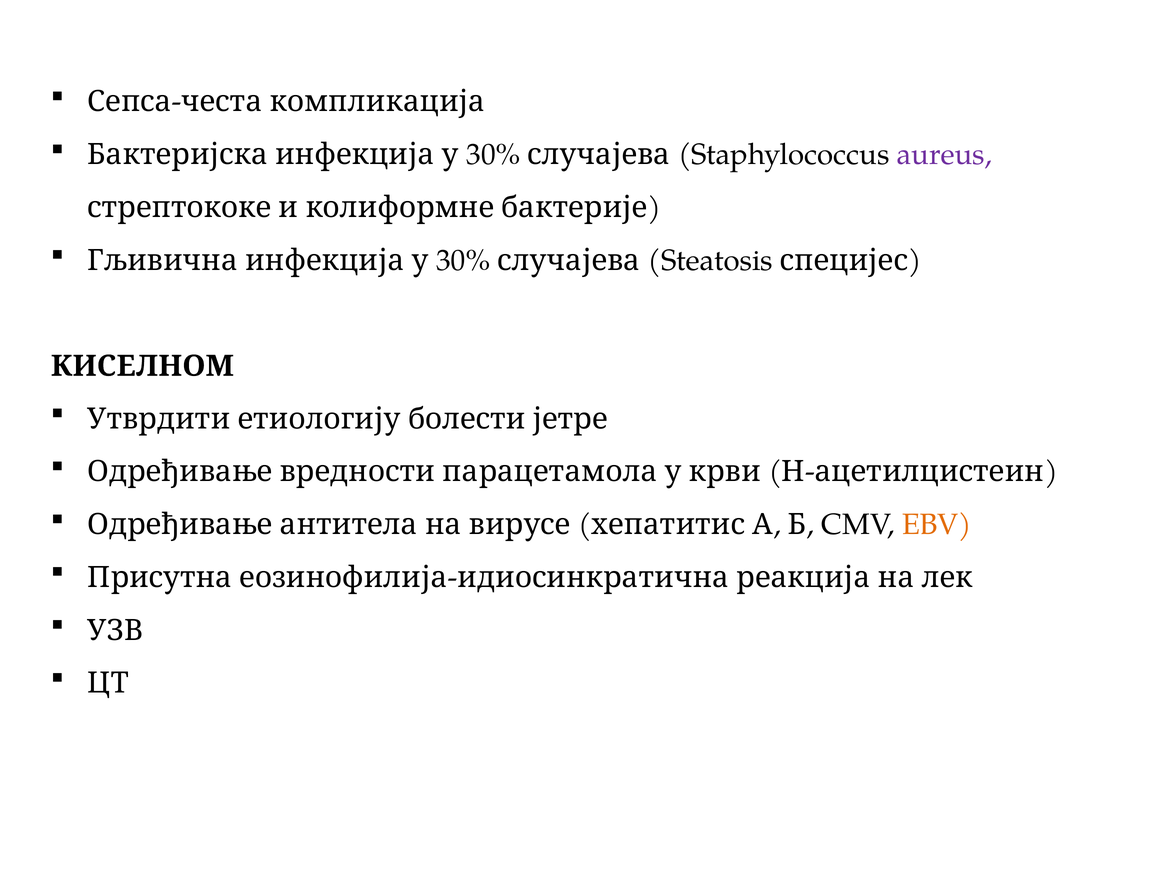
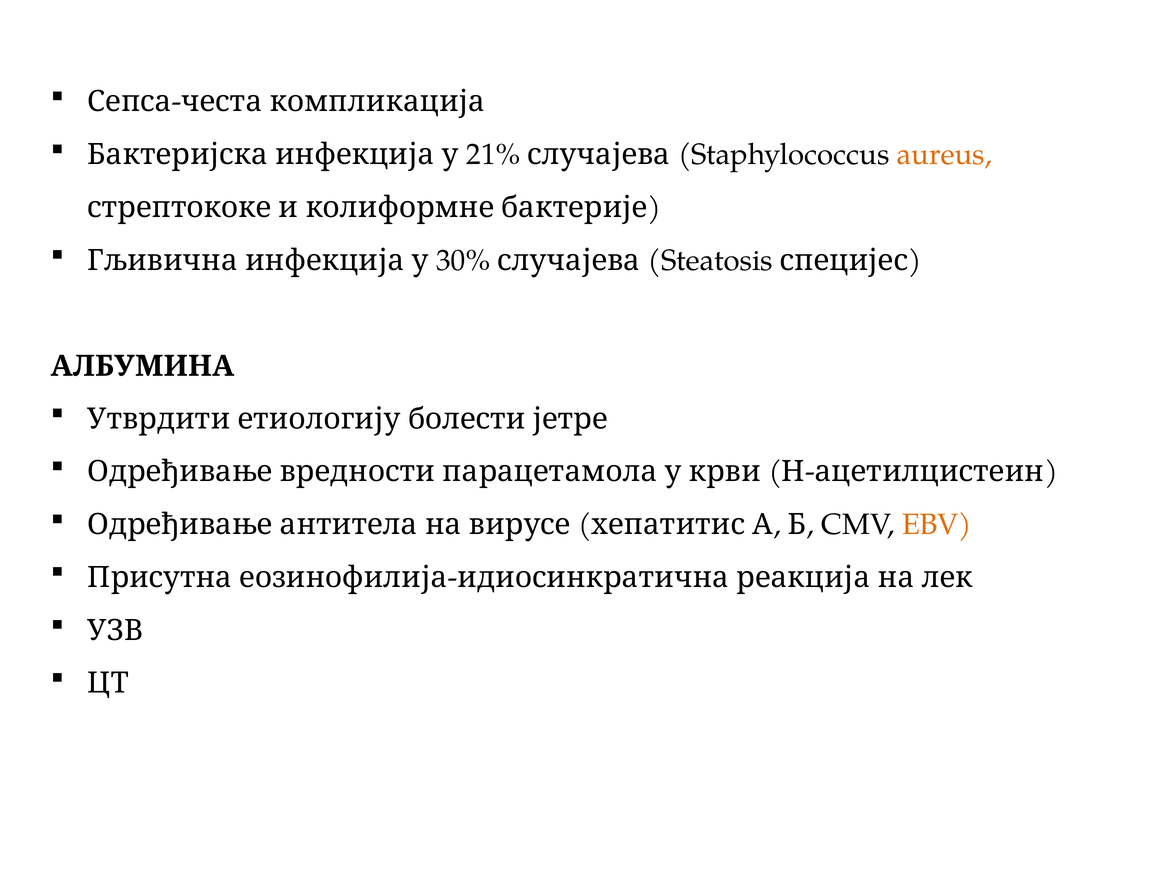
30%: 30% -> 21% (493, 155)
aureus colour: purple -> orange (944, 155)
КИСЕЛНОМ: КИСЕЛНОМ -> АЛБУМИНА (142, 366)
